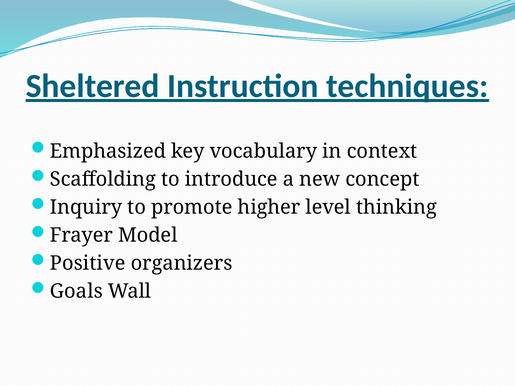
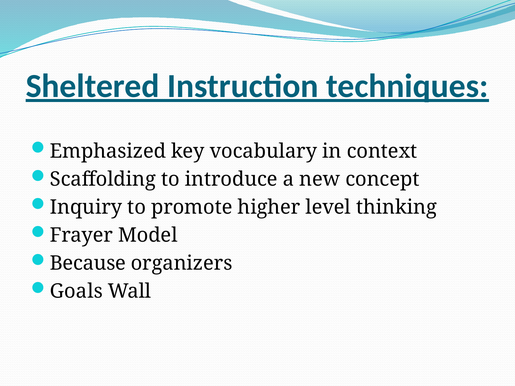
Positive: Positive -> Because (88, 264)
